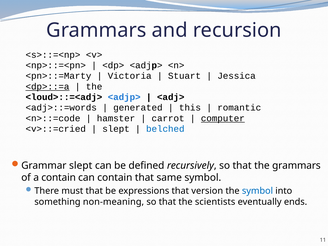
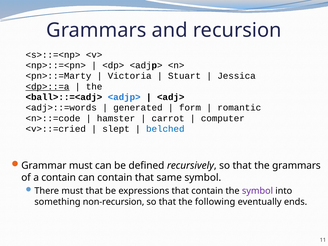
<loud>::=<adj>: <loud>::=<adj> -> <ball>::=<adj> (64, 97)
this: this -> form (190, 108)
computer underline: present -> none (223, 118)
Grammar slept: slept -> must (81, 166)
that version: version -> contain (207, 191)
symbol colour: blue -> purple (257, 191)
non-meaning: non-meaning -> non-recursion (114, 202)
scientists: scientists -> following (215, 202)
